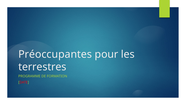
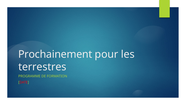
Préoccupantes: Préoccupantes -> Prochainement (55, 54)
